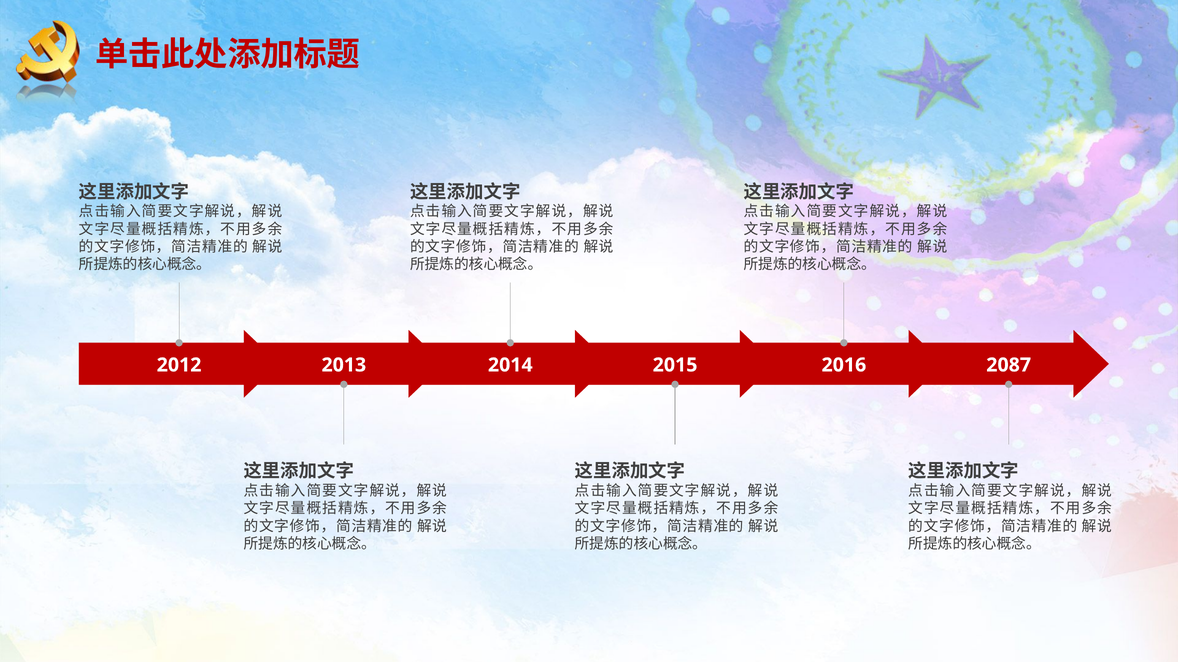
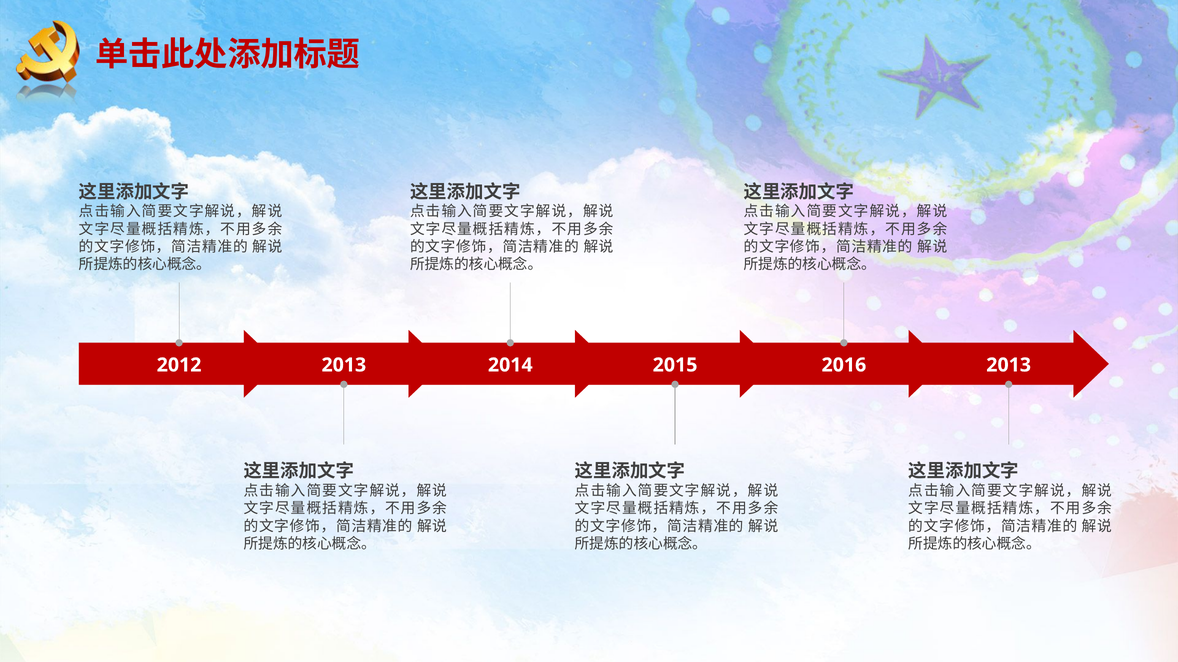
2016 2087: 2087 -> 2013 (1009, 365)
